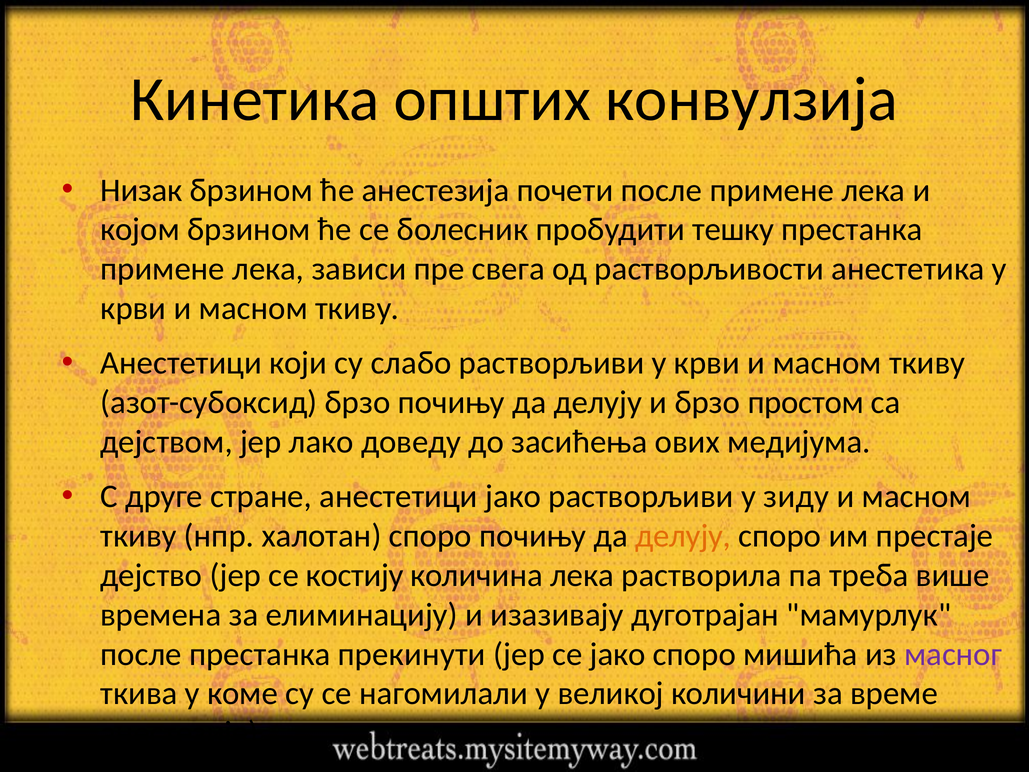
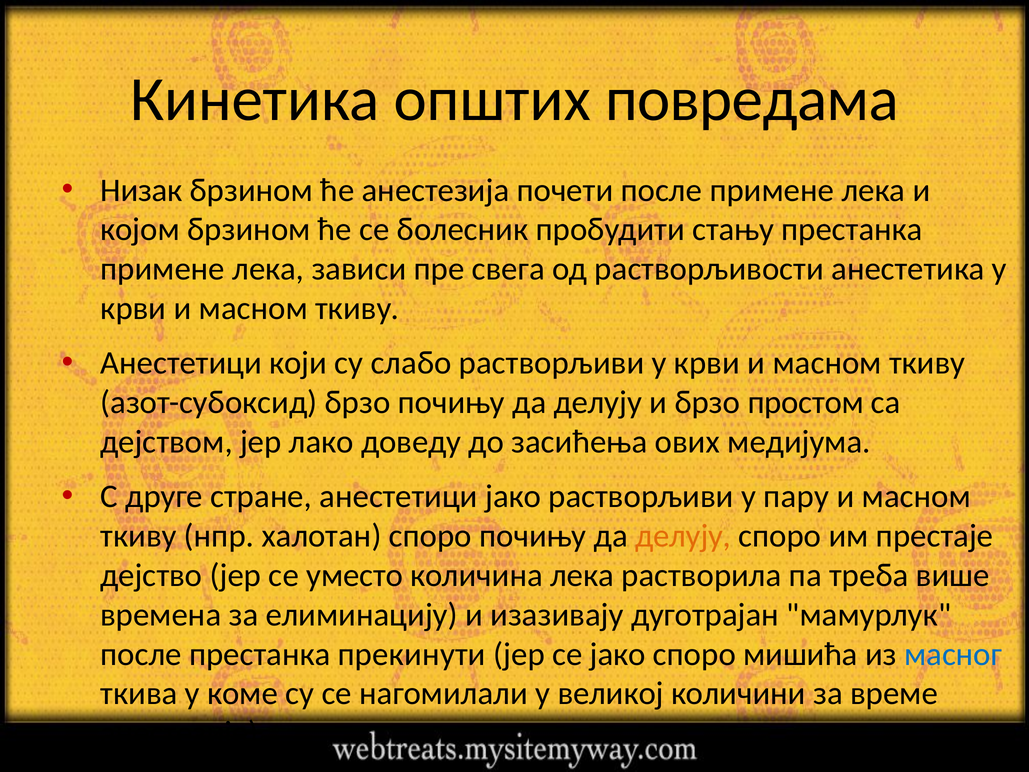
конвулзија: конвулзија -> повредама (752, 100)
тешку: тешку -> стању (733, 230)
зиду: зиду -> пару (796, 496)
костију: костију -> уместо (355, 575)
масног colour: purple -> blue (953, 654)
